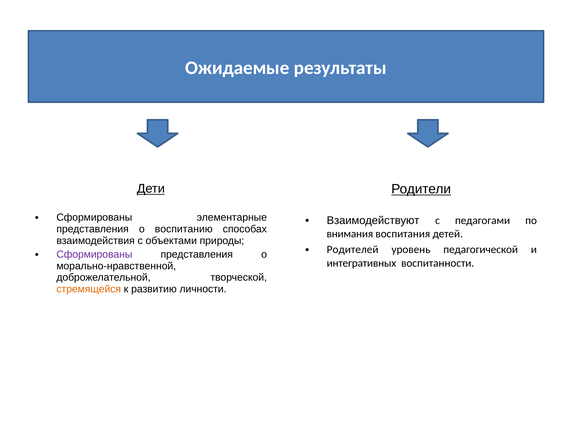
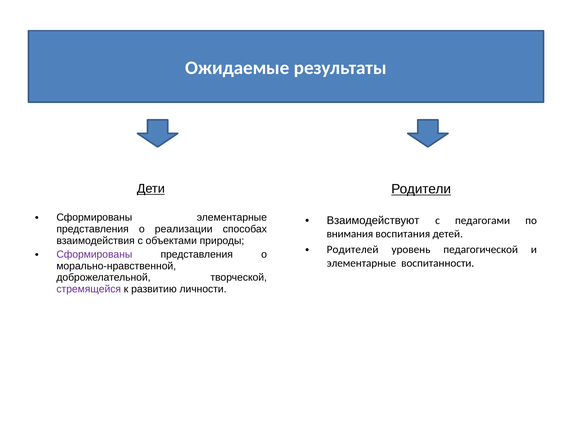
воспитанию: воспитанию -> реализации (184, 229)
интегративных: интегративных -> элементарные (361, 263)
стремящейся colour: orange -> purple (89, 289)
